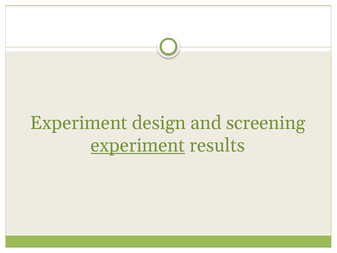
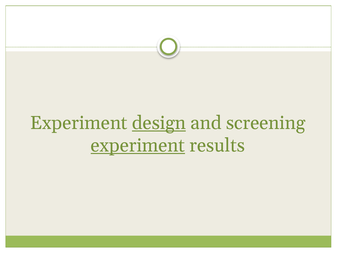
design underline: none -> present (159, 123)
